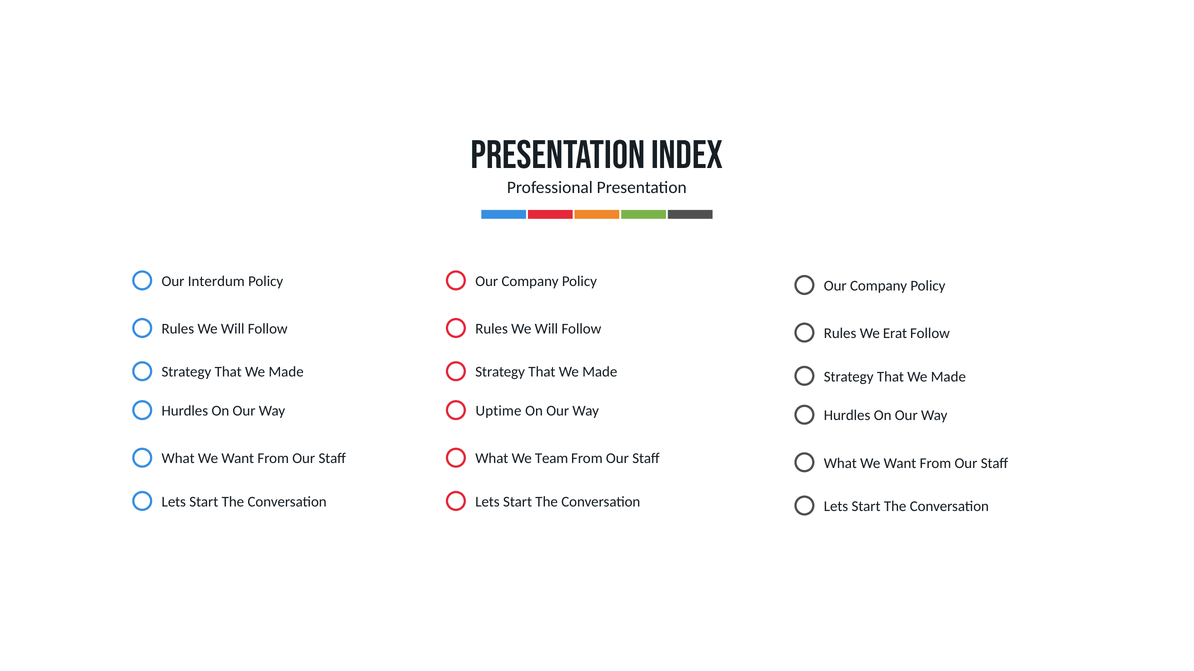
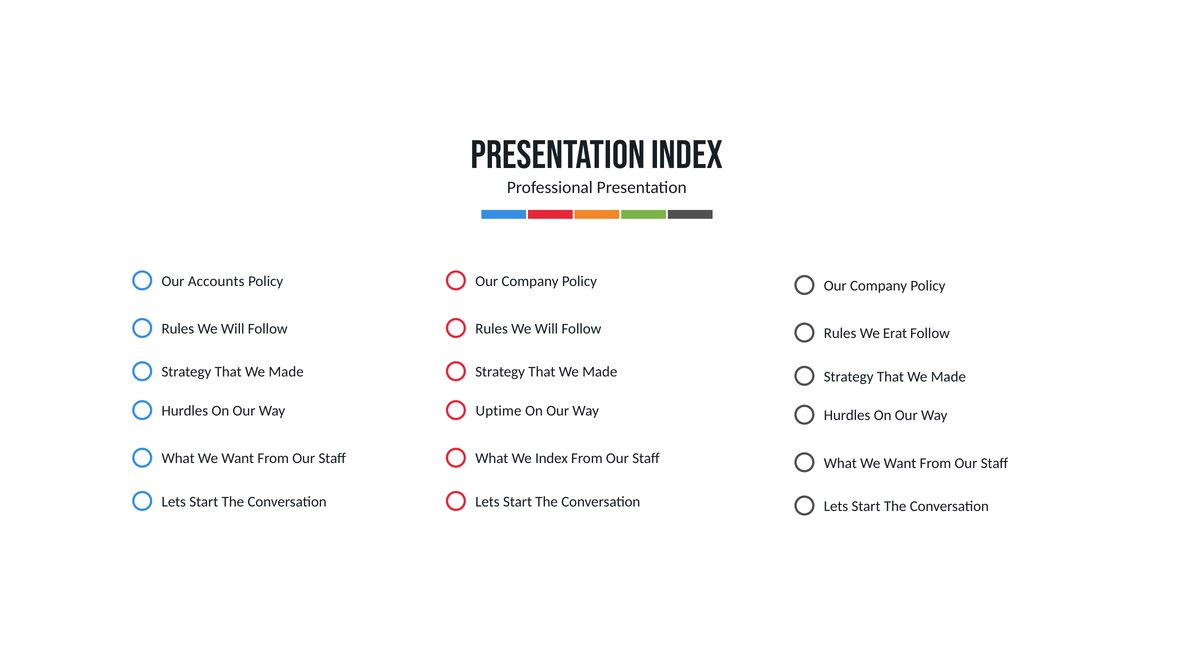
Interdum: Interdum -> Accounts (216, 281)
We Team: Team -> Index (552, 459)
